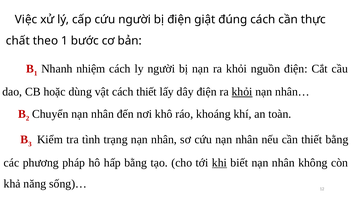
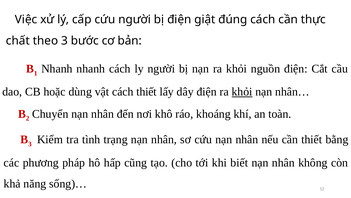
1: 1 -> 3 (65, 41)
Nhanh nhiệm: nhiệm -> nhanh (91, 69)
hấp bằng: bằng -> cũng (136, 162)
khi underline: present -> none (219, 162)
